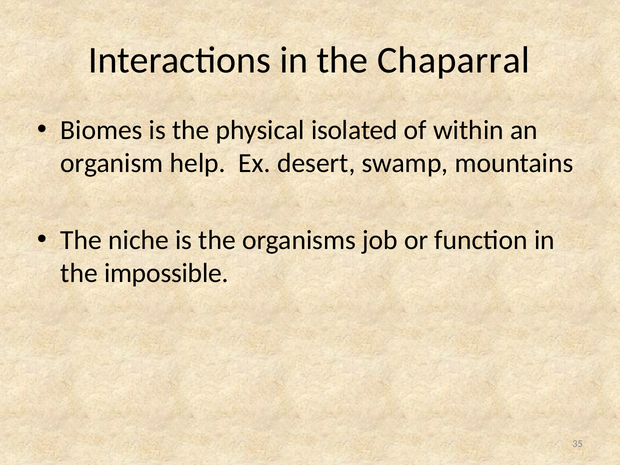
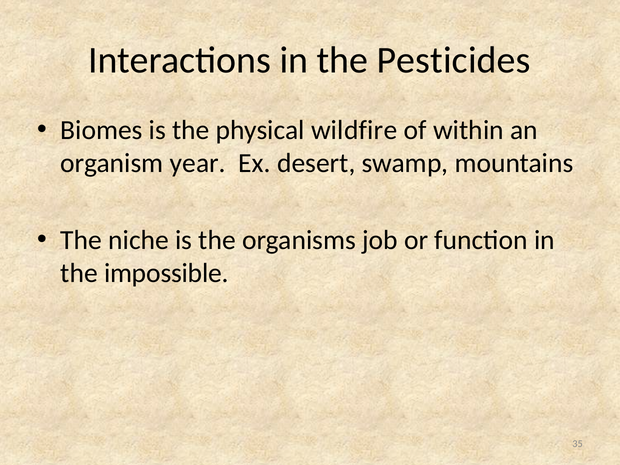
Chaparral: Chaparral -> Pesticides (454, 60)
isolated: isolated -> wildfire (354, 130)
help: help -> year (198, 163)
